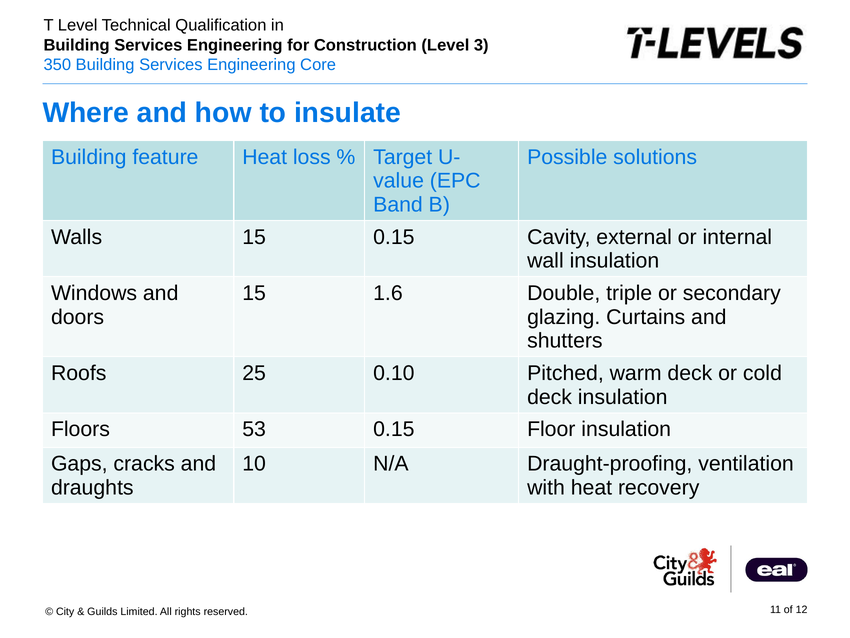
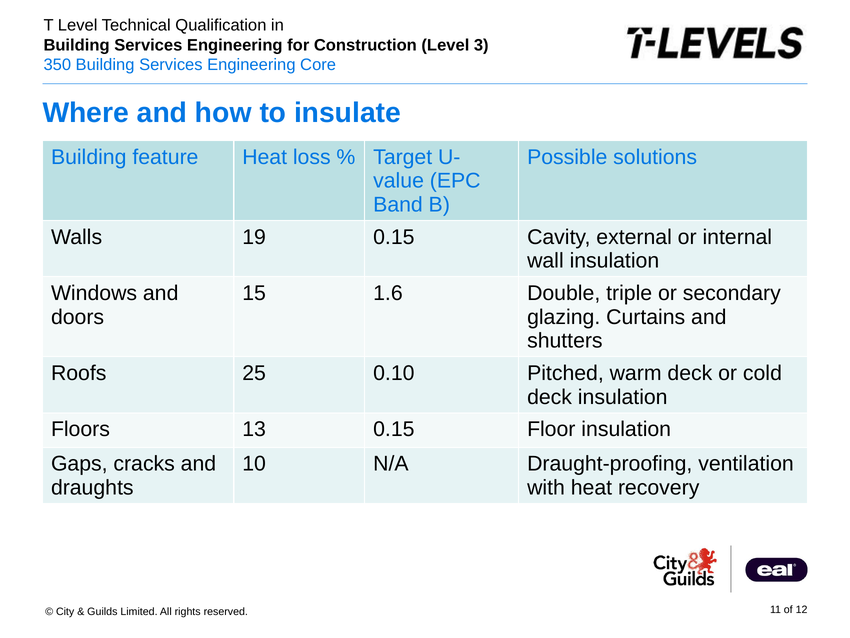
Walls 15: 15 -> 19 (254, 237)
53: 53 -> 13 (254, 429)
